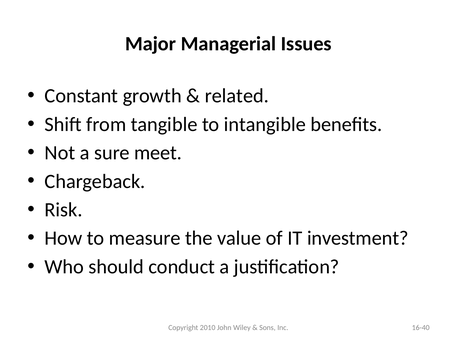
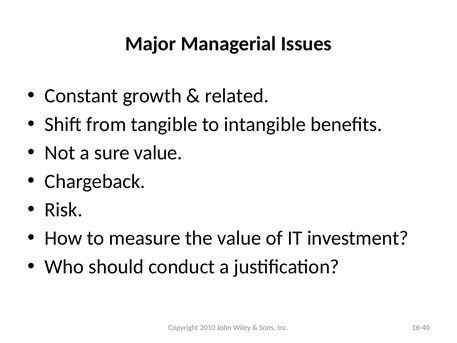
sure meet: meet -> value (158, 153)
